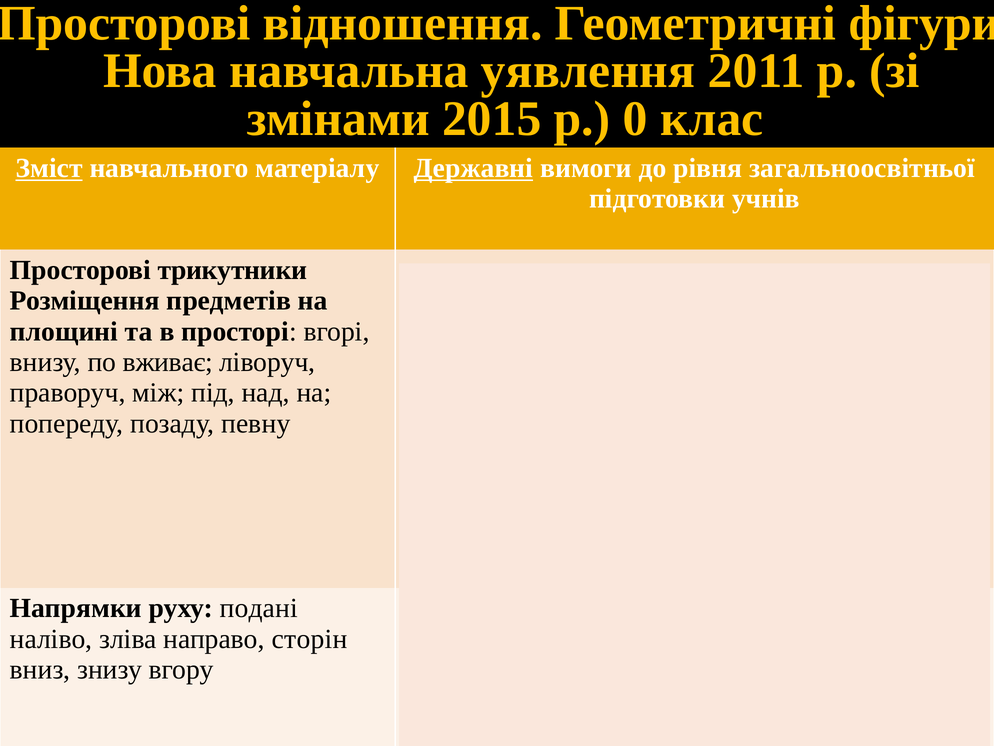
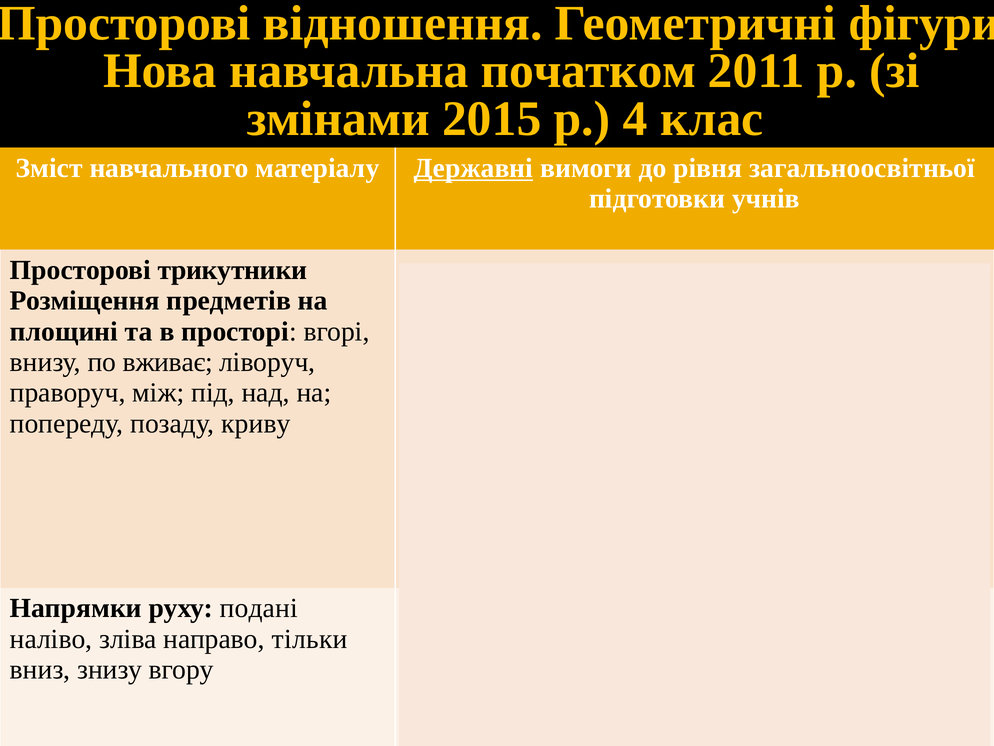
уявлення: уявлення -> початком (588, 71)
0: 0 -> 4 (635, 119)
Зміст underline: present -> none (49, 168)
певну: певну -> криву (256, 423)
сторін: сторін -> тільки (310, 639)
